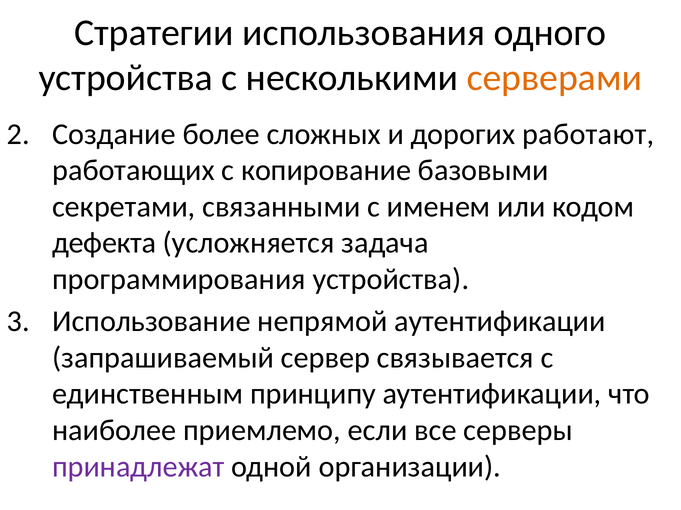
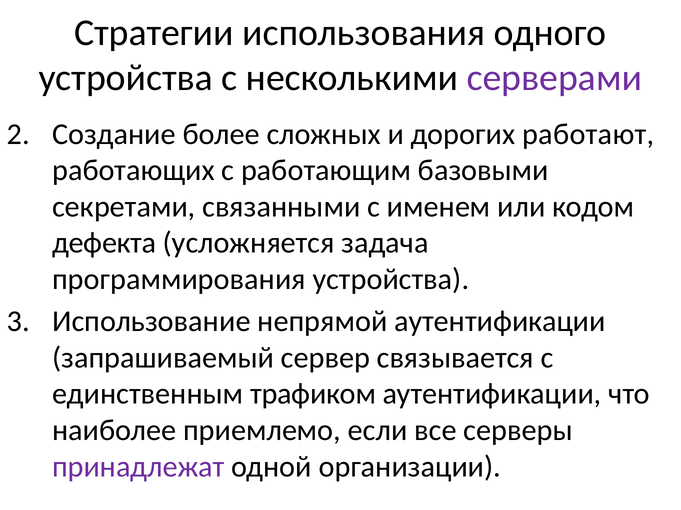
серверами colour: orange -> purple (554, 78)
копирование: копирование -> работающим (326, 171)
принципу: принципу -> трафиком (313, 395)
